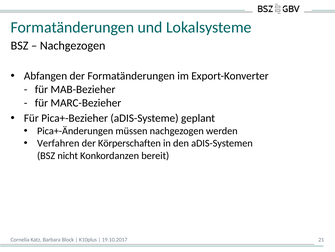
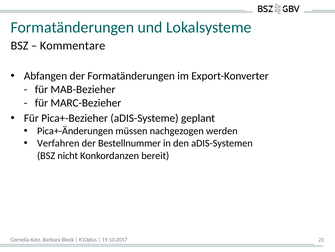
Nachgezogen: Nachgezogen -> Kommentare (73, 46)
Körperschaften: Körperschaften -> Bestellnummer (129, 143)
